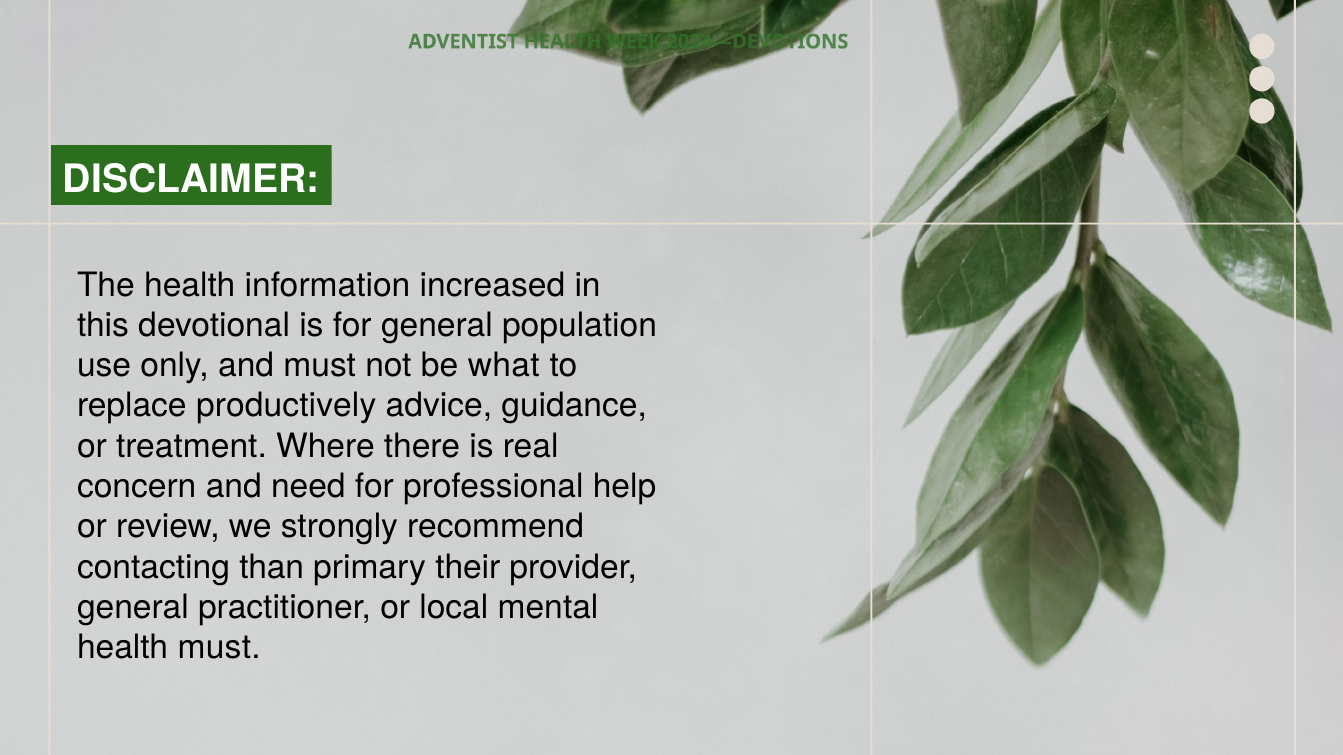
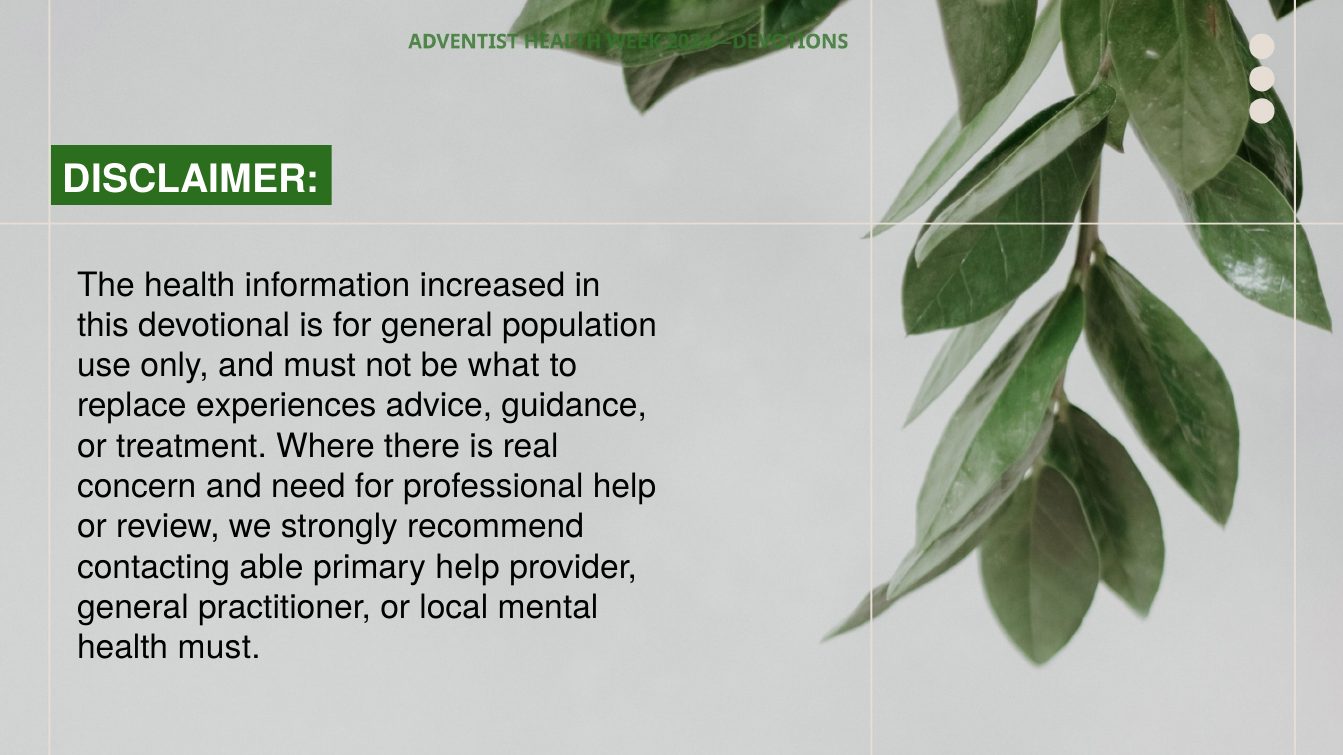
productively: productively -> experiences (286, 406)
than: than -> able (271, 567)
primary their: their -> help (468, 567)
